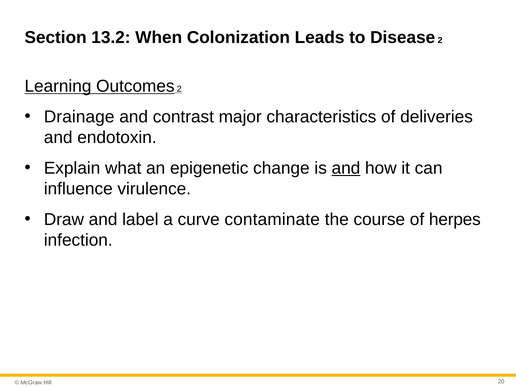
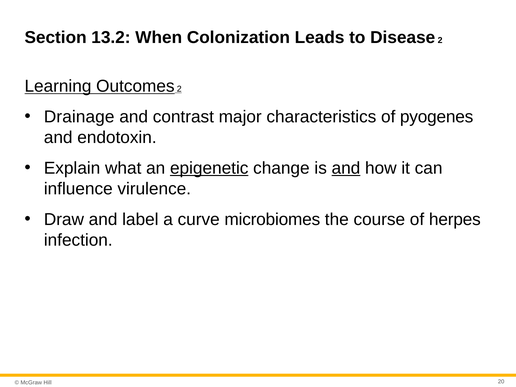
deliveries: deliveries -> pyogenes (437, 117)
epigenetic underline: none -> present (209, 168)
contaminate: contaminate -> microbiomes (272, 219)
